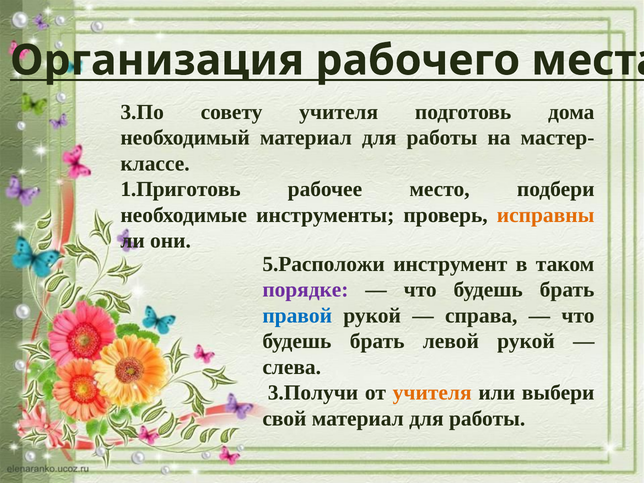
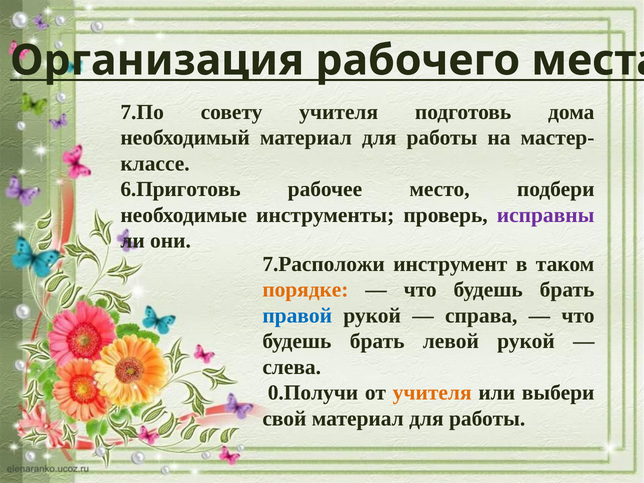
3.По: 3.По -> 7.По (142, 112)
1.Приготовь: 1.Приготовь -> 6.Приготовь (181, 189)
исправны colour: orange -> purple (546, 215)
5.Расположи: 5.Расположи -> 7.Расположи (324, 264)
порядке colour: purple -> orange (305, 290)
3.Получи: 3.Получи -> 0.Получи (313, 393)
